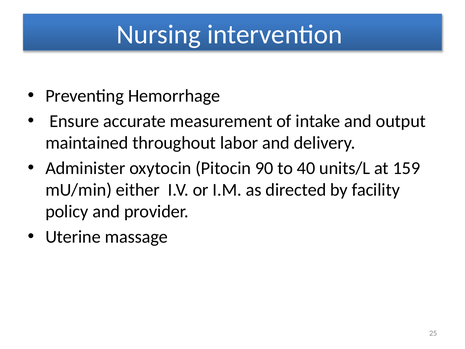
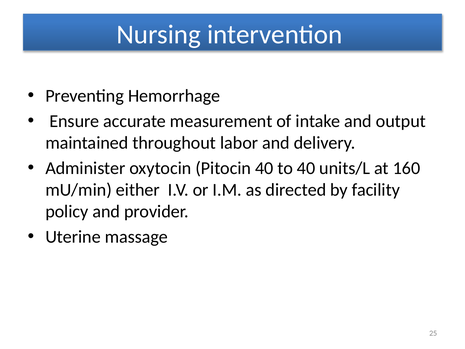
Pitocin 90: 90 -> 40 (264, 168)
159: 159 -> 160 (406, 168)
